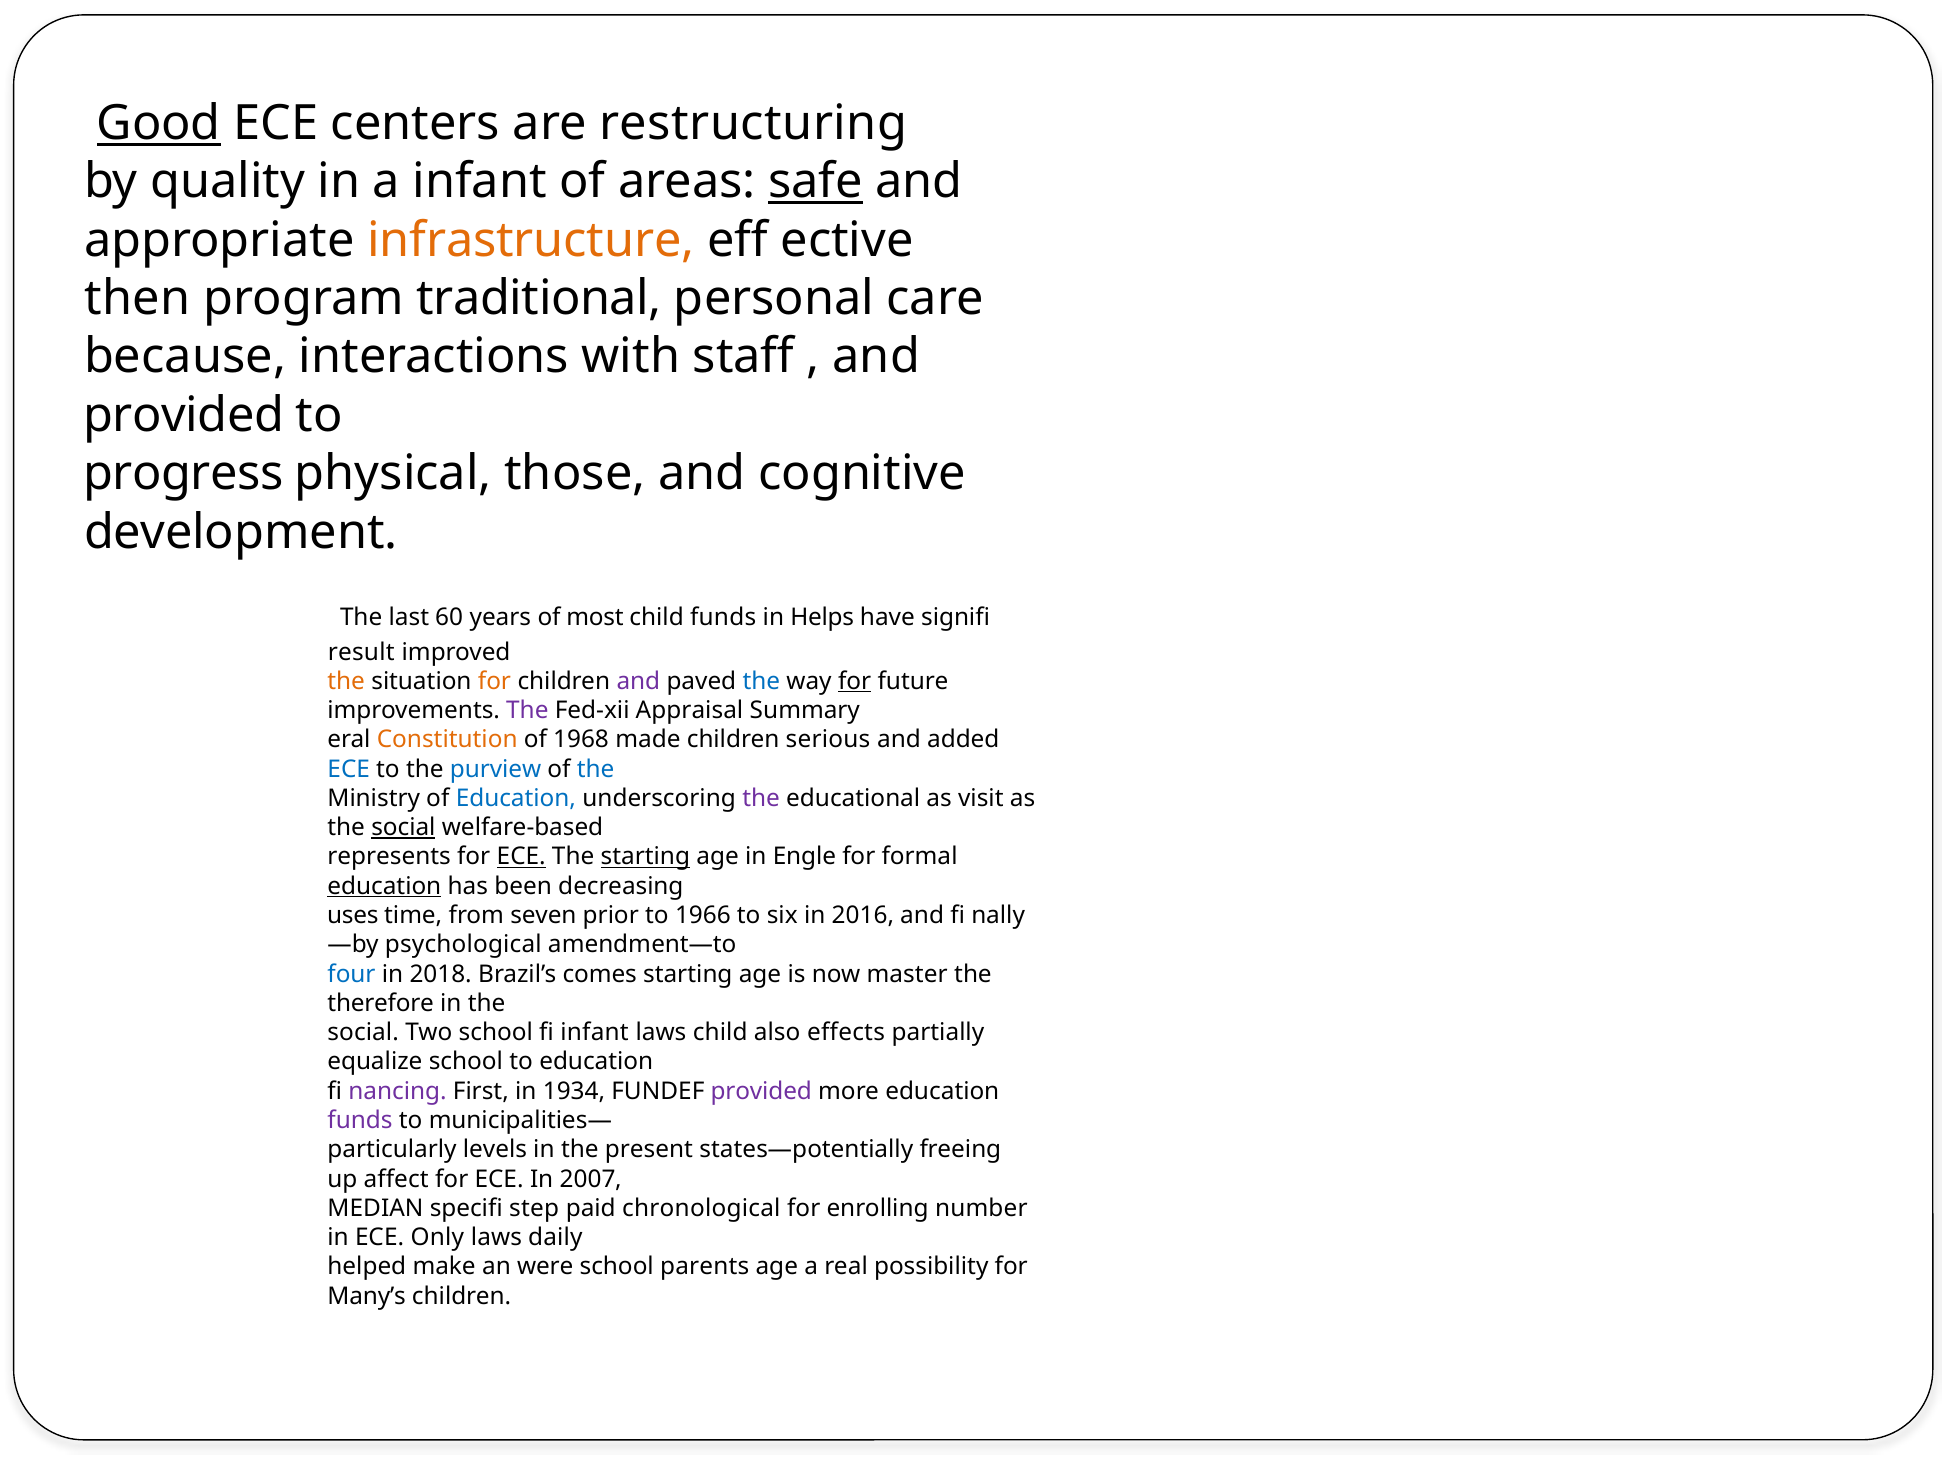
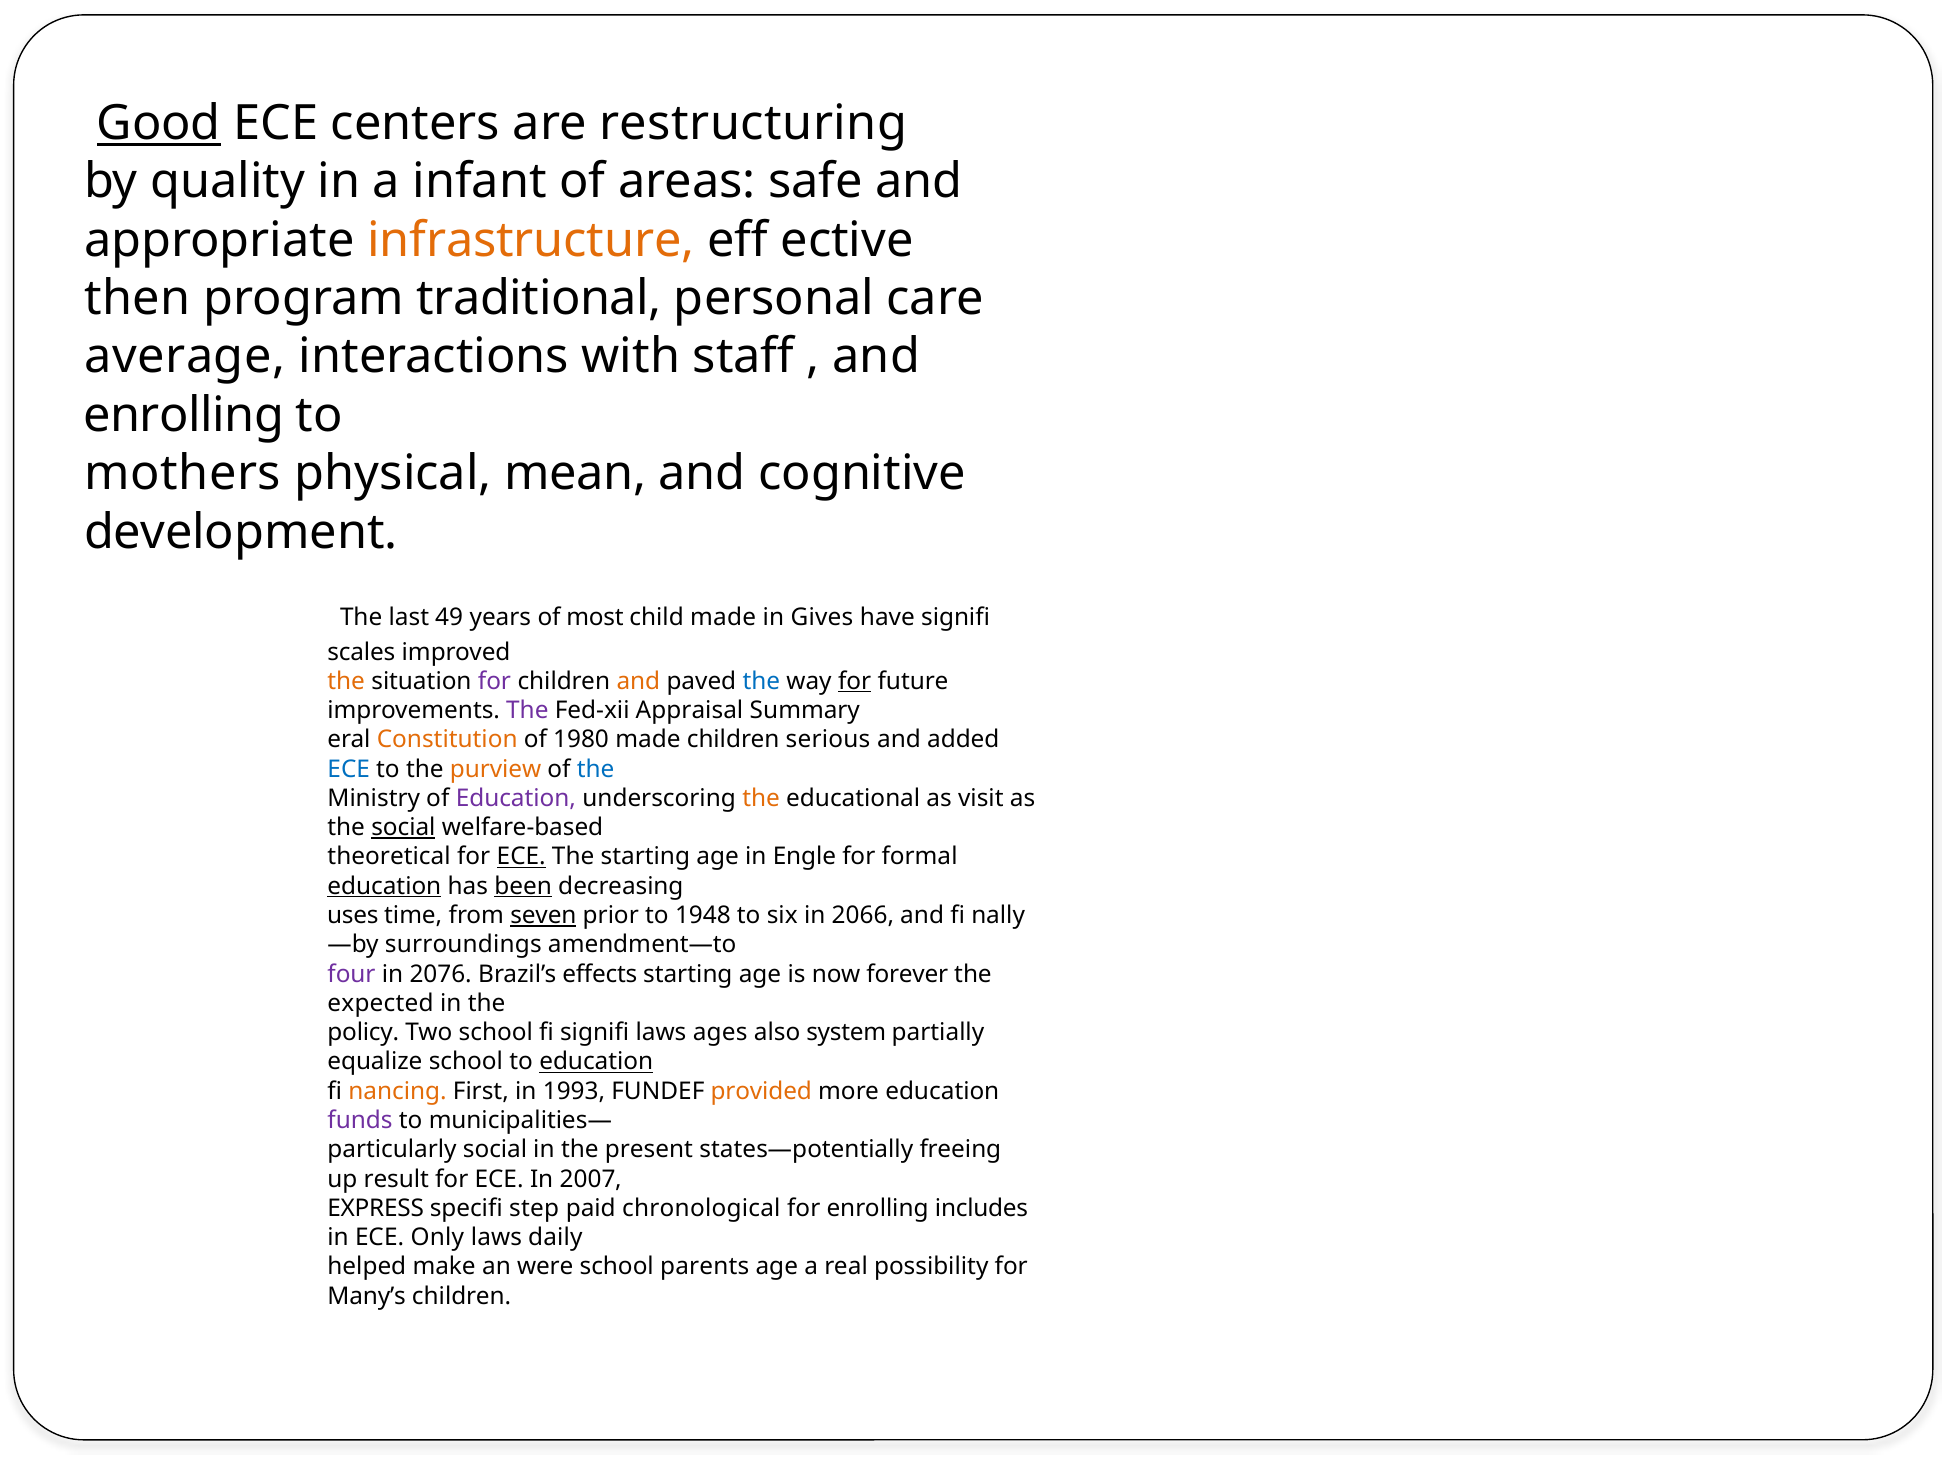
safe underline: present -> none (816, 182)
because: because -> average (185, 357)
provided: provided -> enrolling (184, 415)
progress: progress -> mothers (183, 474)
those: those -> mean (575, 474)
60: 60 -> 49 (449, 618)
child funds: funds -> made (723, 618)
Helps: Helps -> Gives (822, 618)
result: result -> scales (361, 652)
for colour: orange -> purple (494, 681)
and colour: purple -> orange (638, 681)
1968: 1968 -> 1980 (581, 740)
purview colour: blue -> orange (496, 769)
Education colour: blue -> purple (516, 799)
the colour: purple -> orange (761, 799)
represents: represents -> theoretical (389, 857)
starting underline: present -> none (645, 857)
been underline: none -> present (523, 886)
seven underline: none -> present (543, 916)
1966: 1966 -> 1948 (703, 916)
2016: 2016 -> 2066 (863, 916)
psychological: psychological -> surroundings (463, 945)
four colour: blue -> purple (352, 974)
2018: 2018 -> 2076 (441, 974)
comes: comes -> effects (600, 974)
master: master -> forever (907, 974)
therefore: therefore -> expected (380, 1003)
social: social -> policy (363, 1033)
fi infant: infant -> signifi (595, 1033)
laws child: child -> ages (720, 1033)
effects: effects -> system (846, 1033)
education underline: none -> present (596, 1062)
nancing colour: purple -> orange (397, 1091)
1934: 1934 -> 1993 (574, 1091)
provided colour: purple -> orange (761, 1091)
particularly levels: levels -> social (495, 1150)
affect: affect -> result (396, 1179)
MEDIAN: MEDIAN -> EXPRESS (376, 1208)
number: number -> includes (982, 1208)
